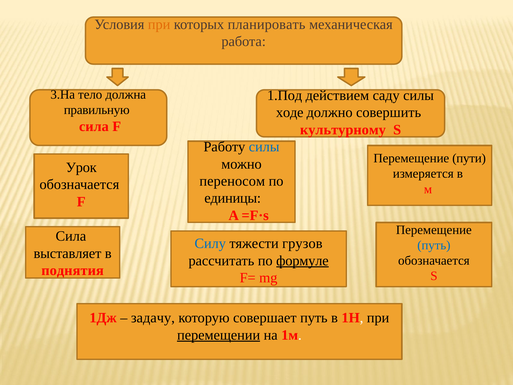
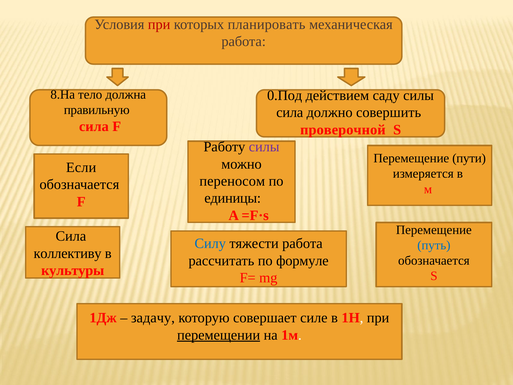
при colour: orange -> red (159, 24)
3.На: 3.На -> 8.На (63, 94)
1.Под: 1.Под -> 0.Под (285, 95)
ходе: ходе -> сила (290, 113)
культурному: культурному -> проверочной (343, 130)
силы colour: blue -> purple (264, 147)
Урок: Урок -> Если (81, 167)
тяжести грузов: грузов -> работа (302, 243)
выставляет: выставляет -> коллективу (68, 253)
формуле underline: present -> none (302, 260)
поднятия: поднятия -> культуры (73, 270)
совершает путь: путь -> силе (314, 318)
